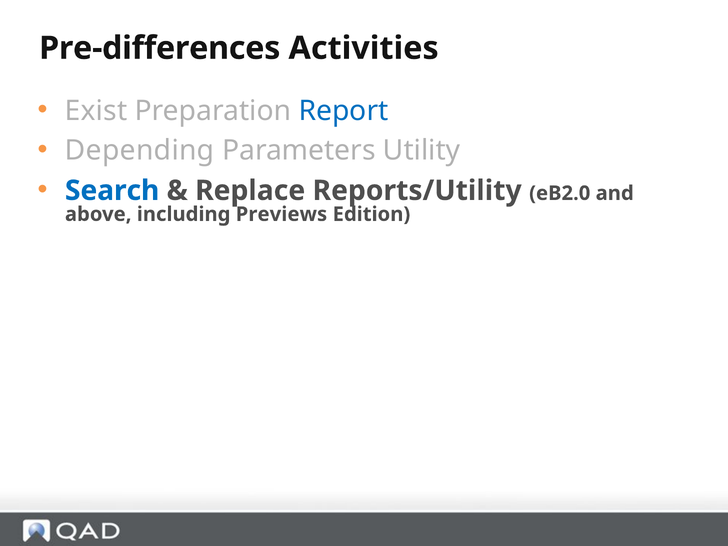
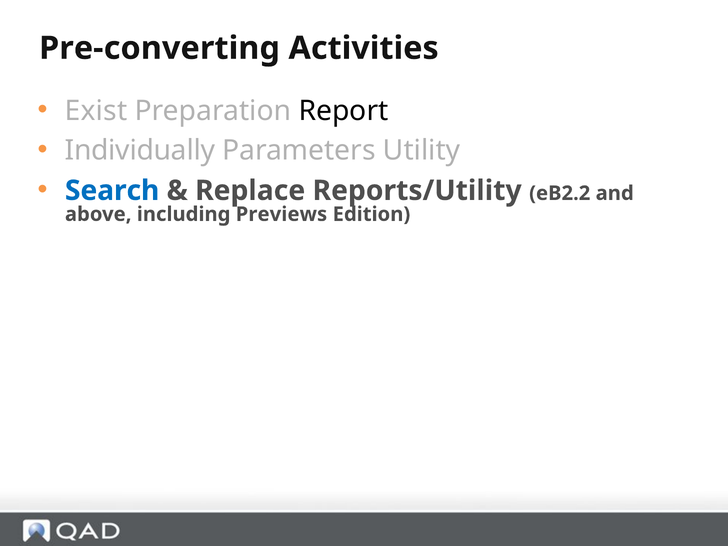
Pre-differences: Pre-differences -> Pre-converting (160, 48)
Report colour: blue -> black (344, 111)
Depending: Depending -> Individually (140, 151)
eB2.0: eB2.0 -> eB2.2 (560, 193)
